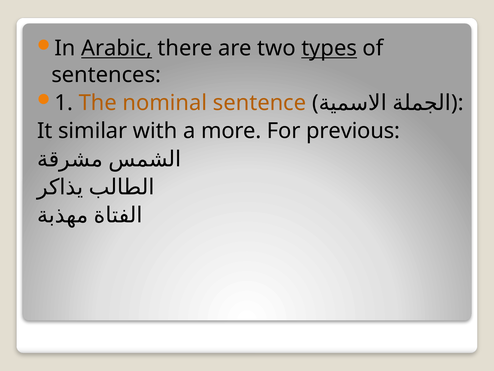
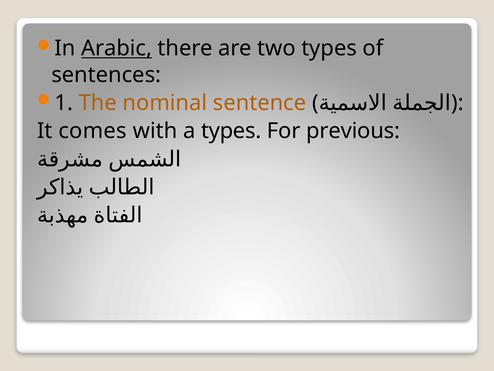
types underline: present -> none (329, 48)
similar: similar -> comes (93, 131)
a more: more -> types (231, 131)
